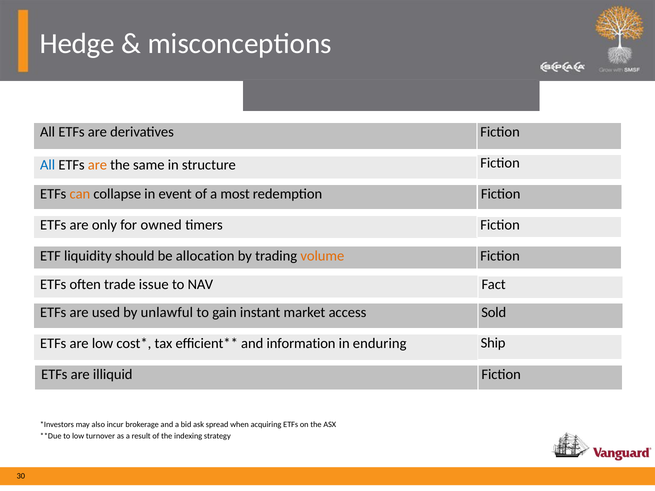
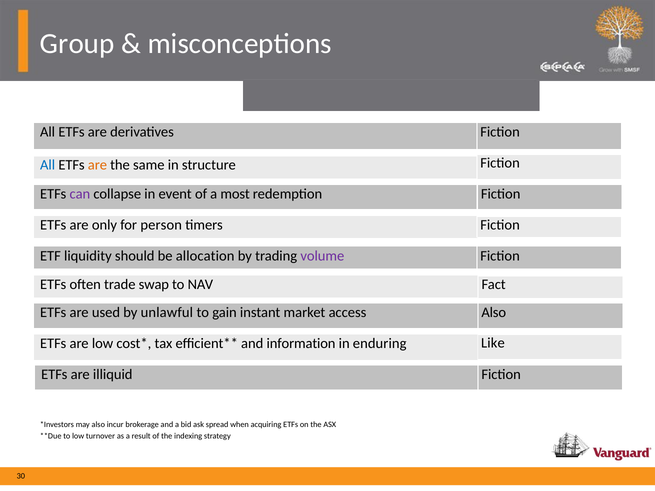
Hedge: Hedge -> Group (77, 44)
can colour: orange -> purple (80, 194)
owned: owned -> person (161, 225)
volume colour: orange -> purple (322, 256)
issue: issue -> swap (154, 284)
access Sold: Sold -> Also (494, 313)
Ship: Ship -> Like (493, 343)
